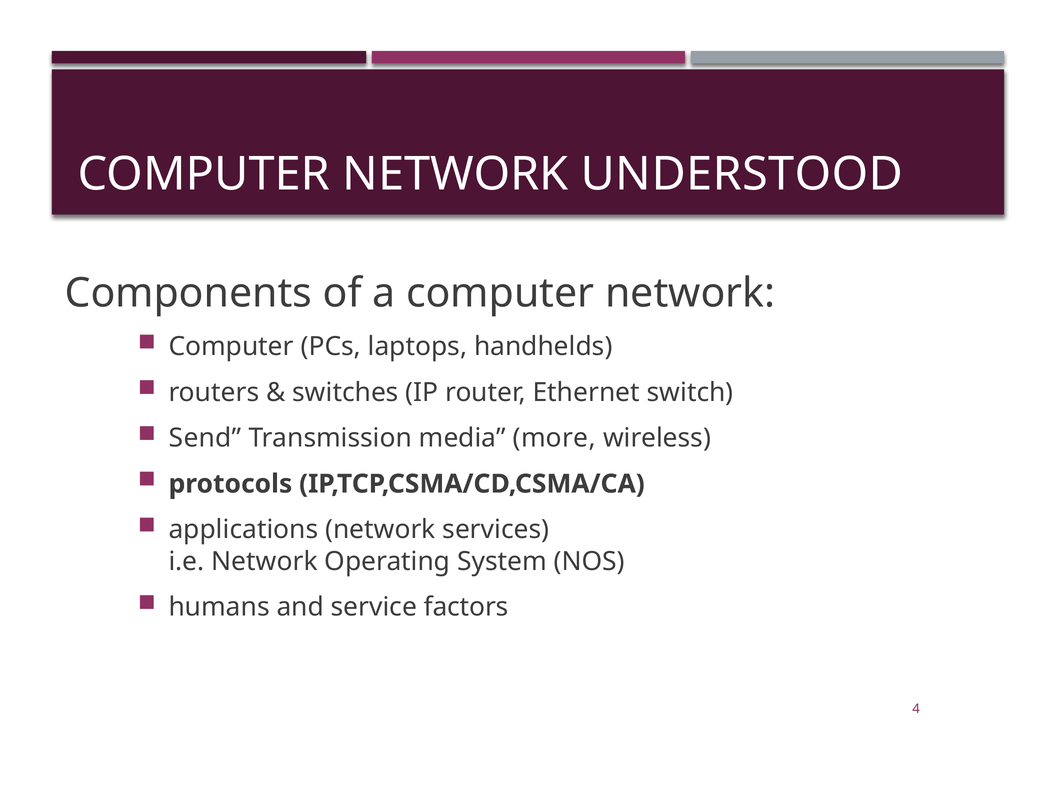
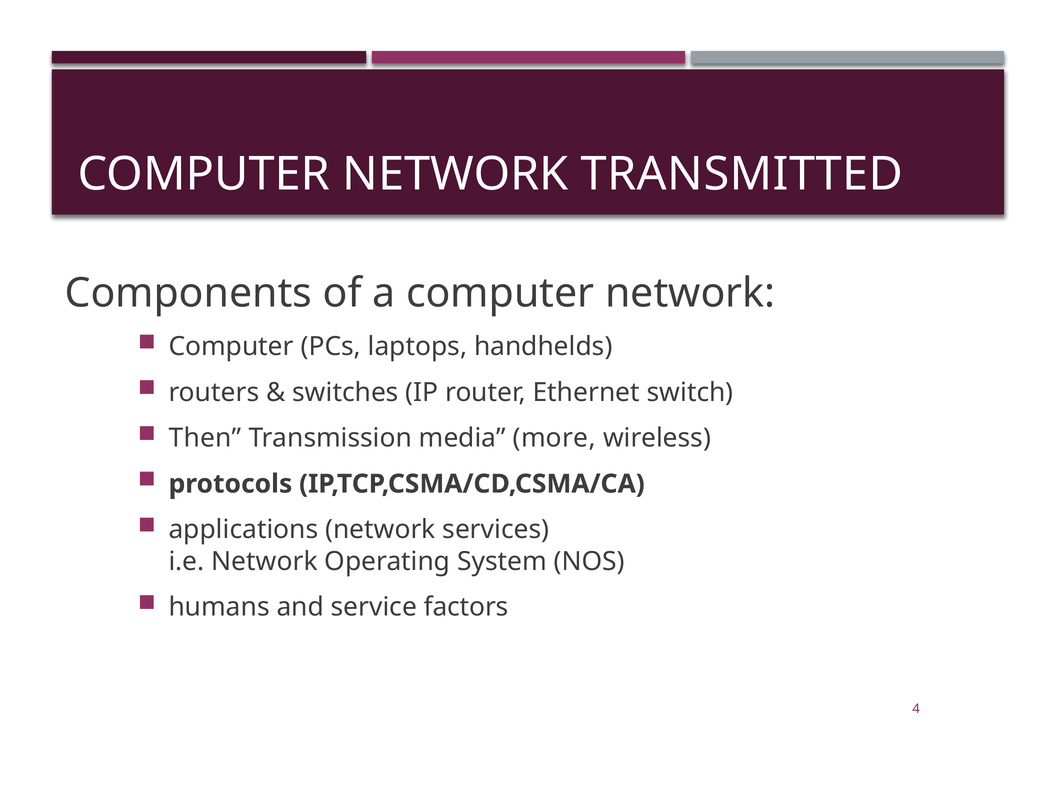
UNDERSTOOD: UNDERSTOOD -> TRANSMITTED (742, 174)
Send: Send -> Then (205, 439)
